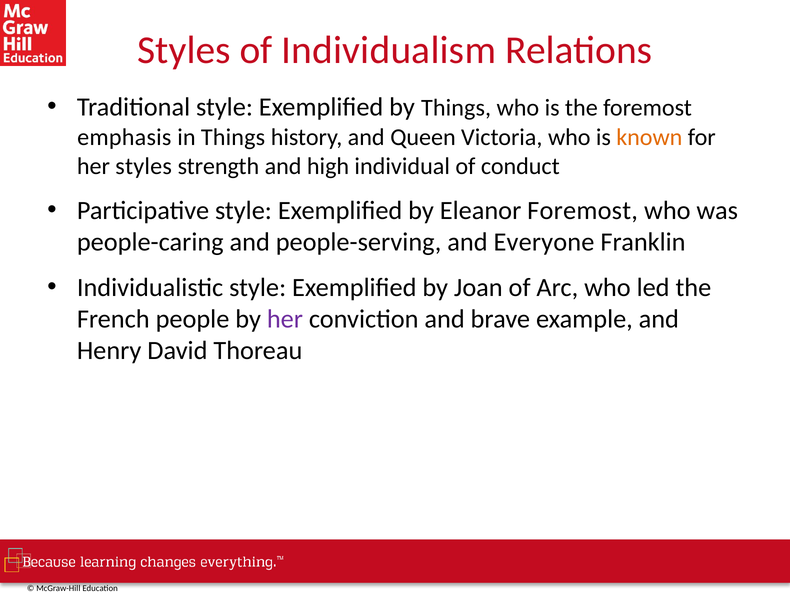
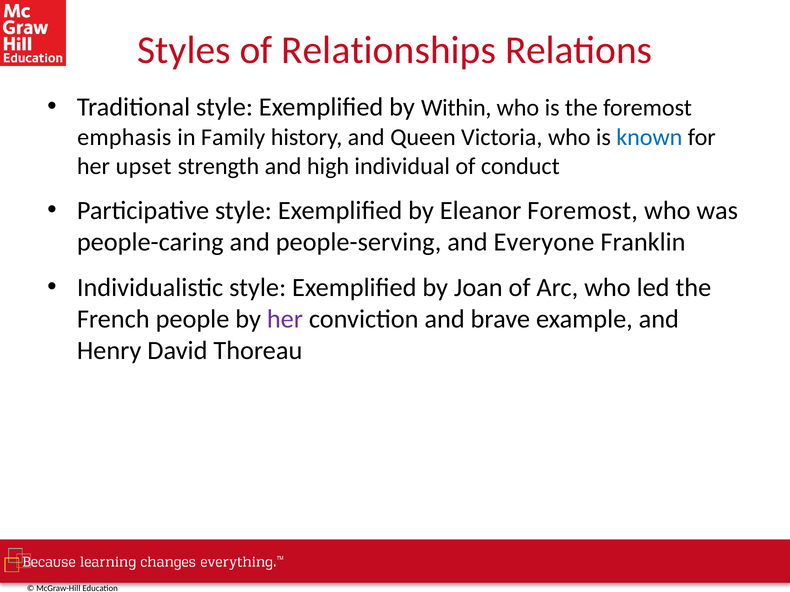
Individualism: Individualism -> Relationships (389, 50)
by Things: Things -> Within (456, 108)
in Things: Things -> Family (233, 137)
known colour: orange -> blue (649, 137)
her styles: styles -> upset (144, 166)
